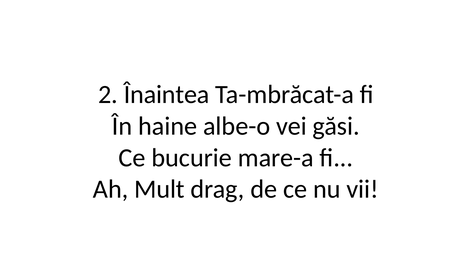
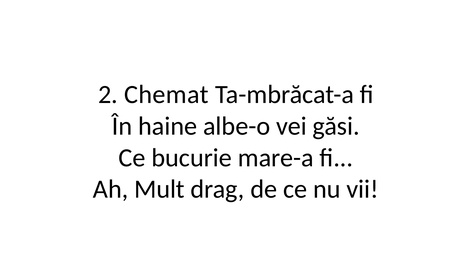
Înaintea: Înaintea -> Chemat (166, 94)
